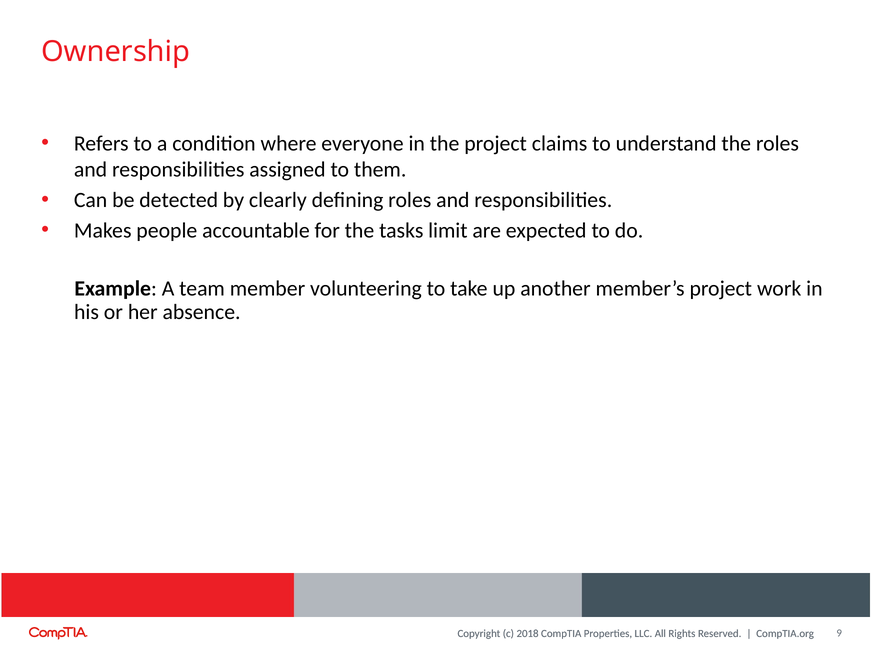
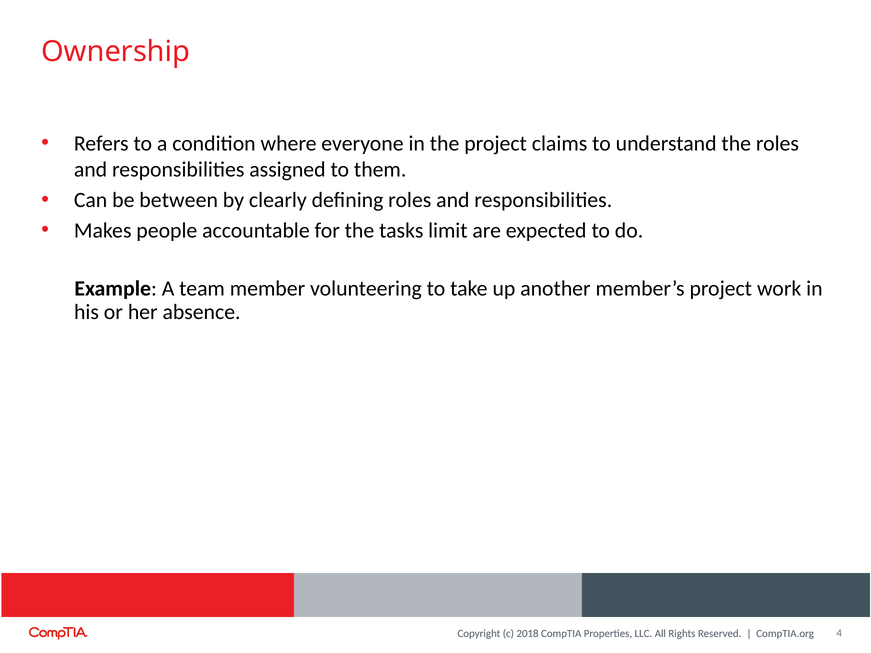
detected: detected -> between (179, 200)
9: 9 -> 4 (839, 634)
